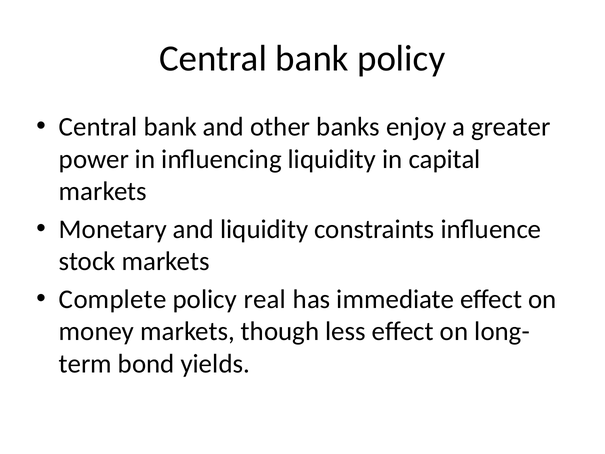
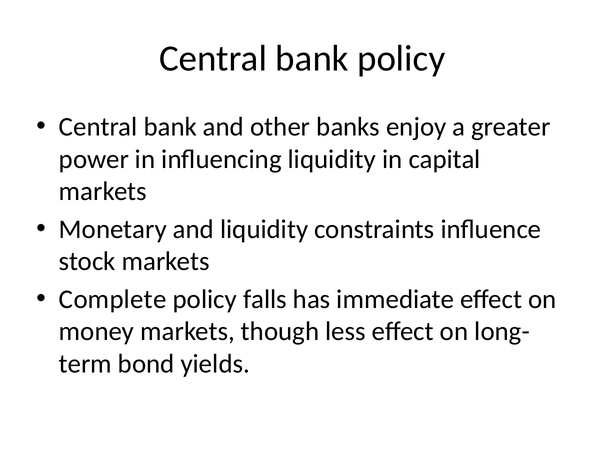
real: real -> falls (265, 299)
